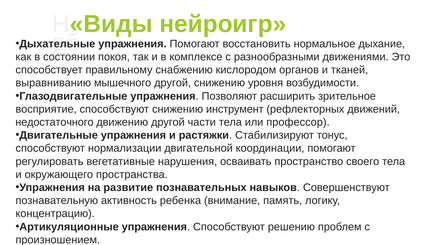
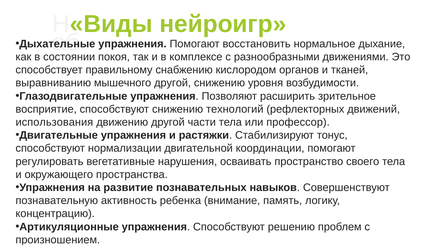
инструмент: инструмент -> технологий (235, 109)
недостаточного: недостаточного -> использования (54, 122)
